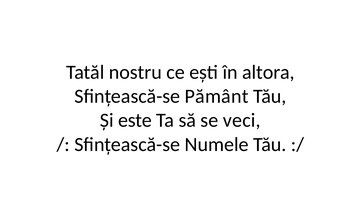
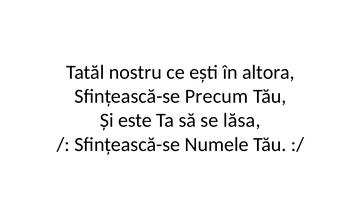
Pământ: Pământ -> Precum (217, 96)
veci: veci -> lăsa (242, 120)
